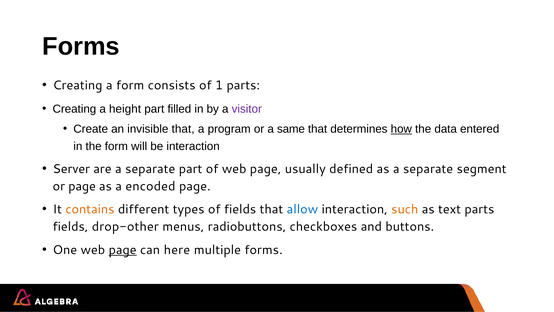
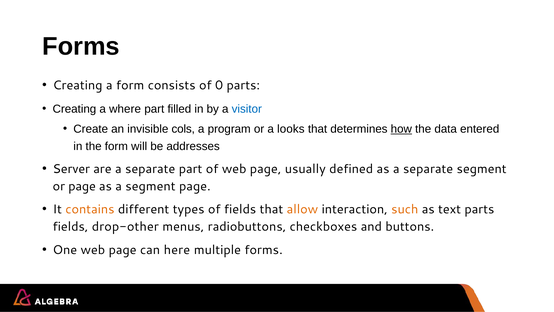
1: 1 -> 0 (219, 85)
height: height -> where (125, 109)
visitor colour: purple -> blue (247, 109)
invisible that: that -> cols (183, 129)
same: same -> looks (291, 129)
be interaction: interaction -> addresses (193, 146)
a encoded: encoded -> segment (150, 186)
allow colour: blue -> orange (302, 209)
page underline: present -> none (123, 250)
